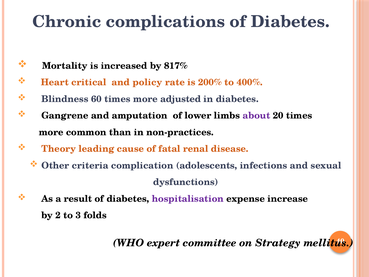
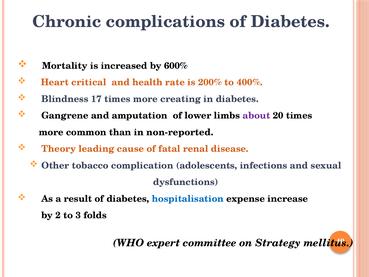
817%: 817% -> 600% (176, 66)
policy: policy -> health (148, 82)
60: 60 -> 17 (96, 99)
adjusted: adjusted -> creating (181, 99)
non-practices: non-practices -> non-reported (180, 132)
criteria: criteria -> tobacco (90, 165)
hospitalisation colour: purple -> blue (188, 199)
